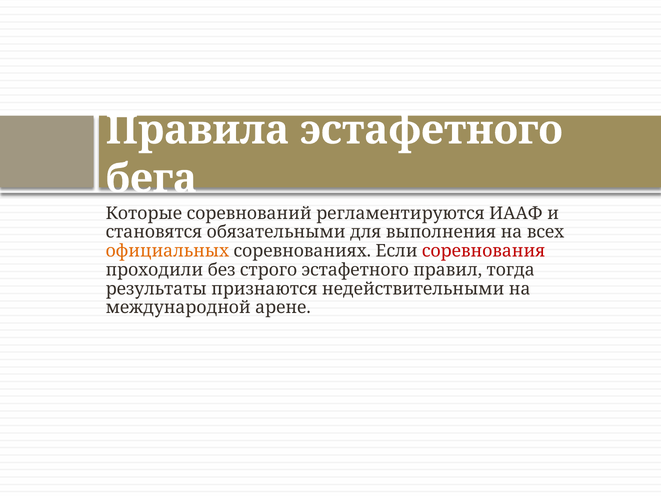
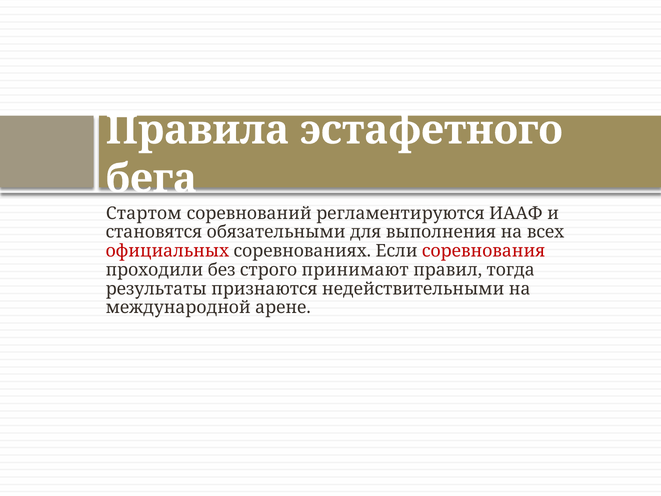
Которые: Которые -> Стартом (144, 213)
официальных colour: orange -> red (167, 251)
строго эстафетного: эстафетного -> принимают (355, 270)
